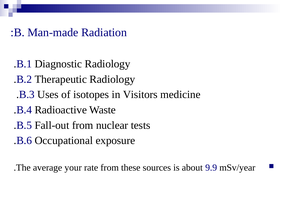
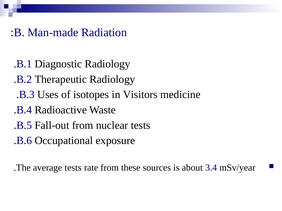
average your: your -> tests (73, 168)
9.9: 9.9 -> 3.4 (211, 168)
